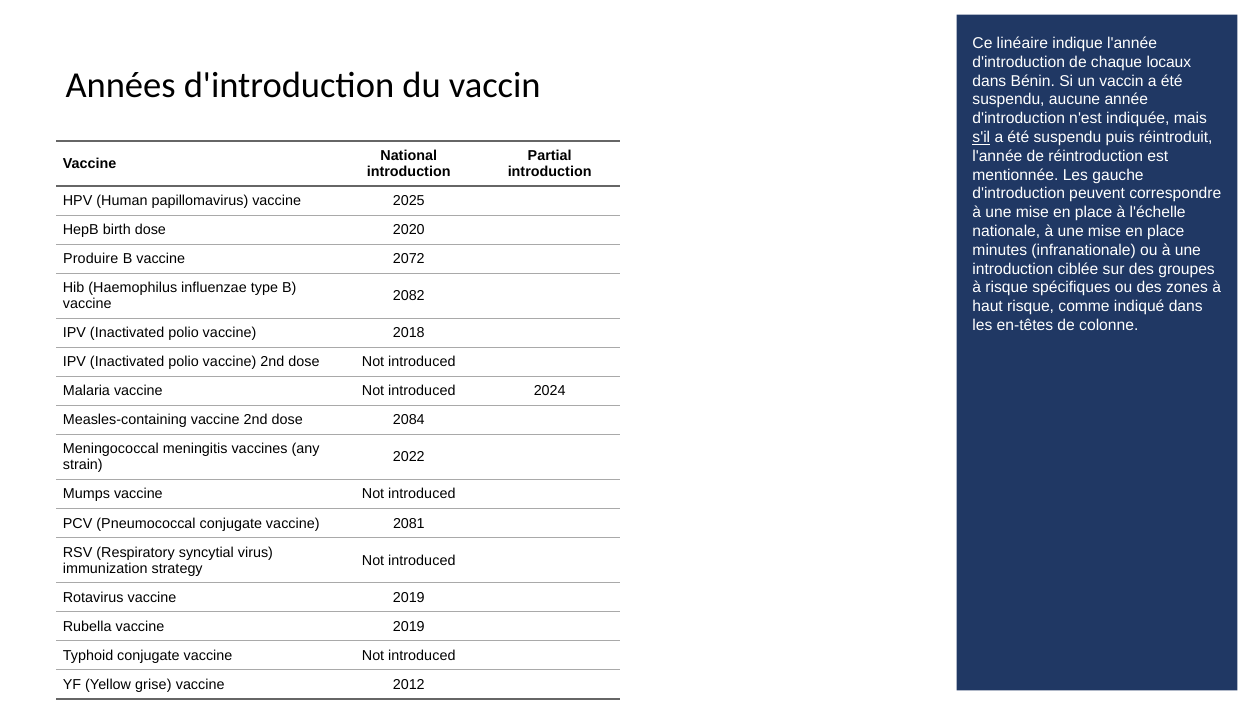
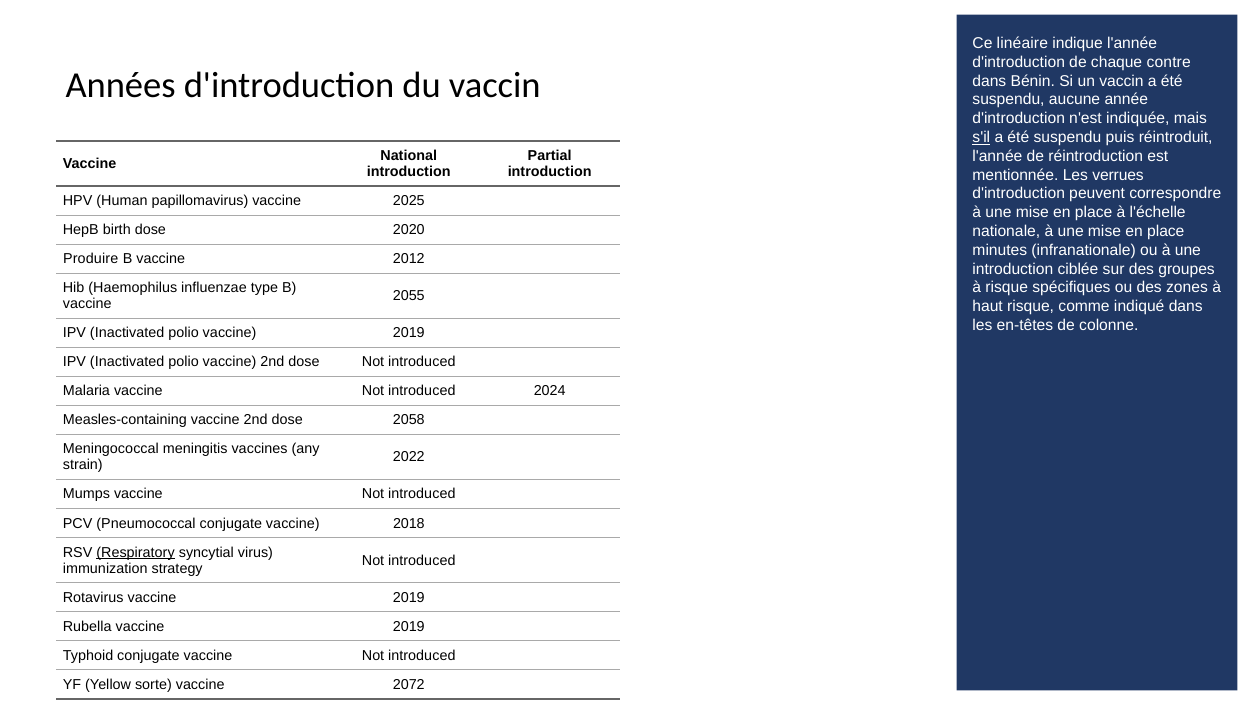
locaux: locaux -> contre (1169, 62)
gauche: gauche -> verrues (1118, 175)
2072: 2072 -> 2012 (409, 259)
2082: 2082 -> 2055 (409, 296)
polio vaccine 2018: 2018 -> 2019 (409, 333)
2084: 2084 -> 2058 (409, 420)
2081: 2081 -> 2018 (409, 523)
Respiratory underline: none -> present (136, 552)
grise: grise -> sorte (153, 684)
2012: 2012 -> 2072 (409, 684)
